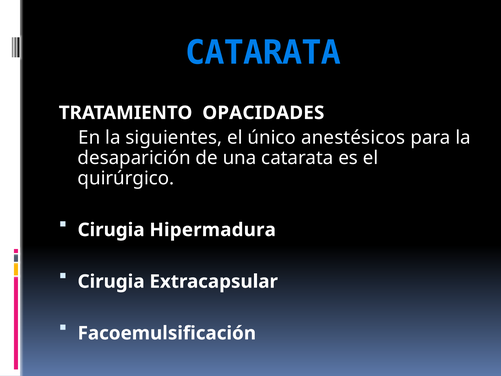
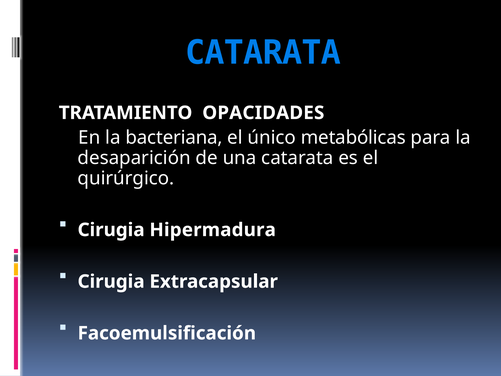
siguientes: siguientes -> bacteriana (174, 137)
anestésicos: anestésicos -> metabólicas (353, 137)
